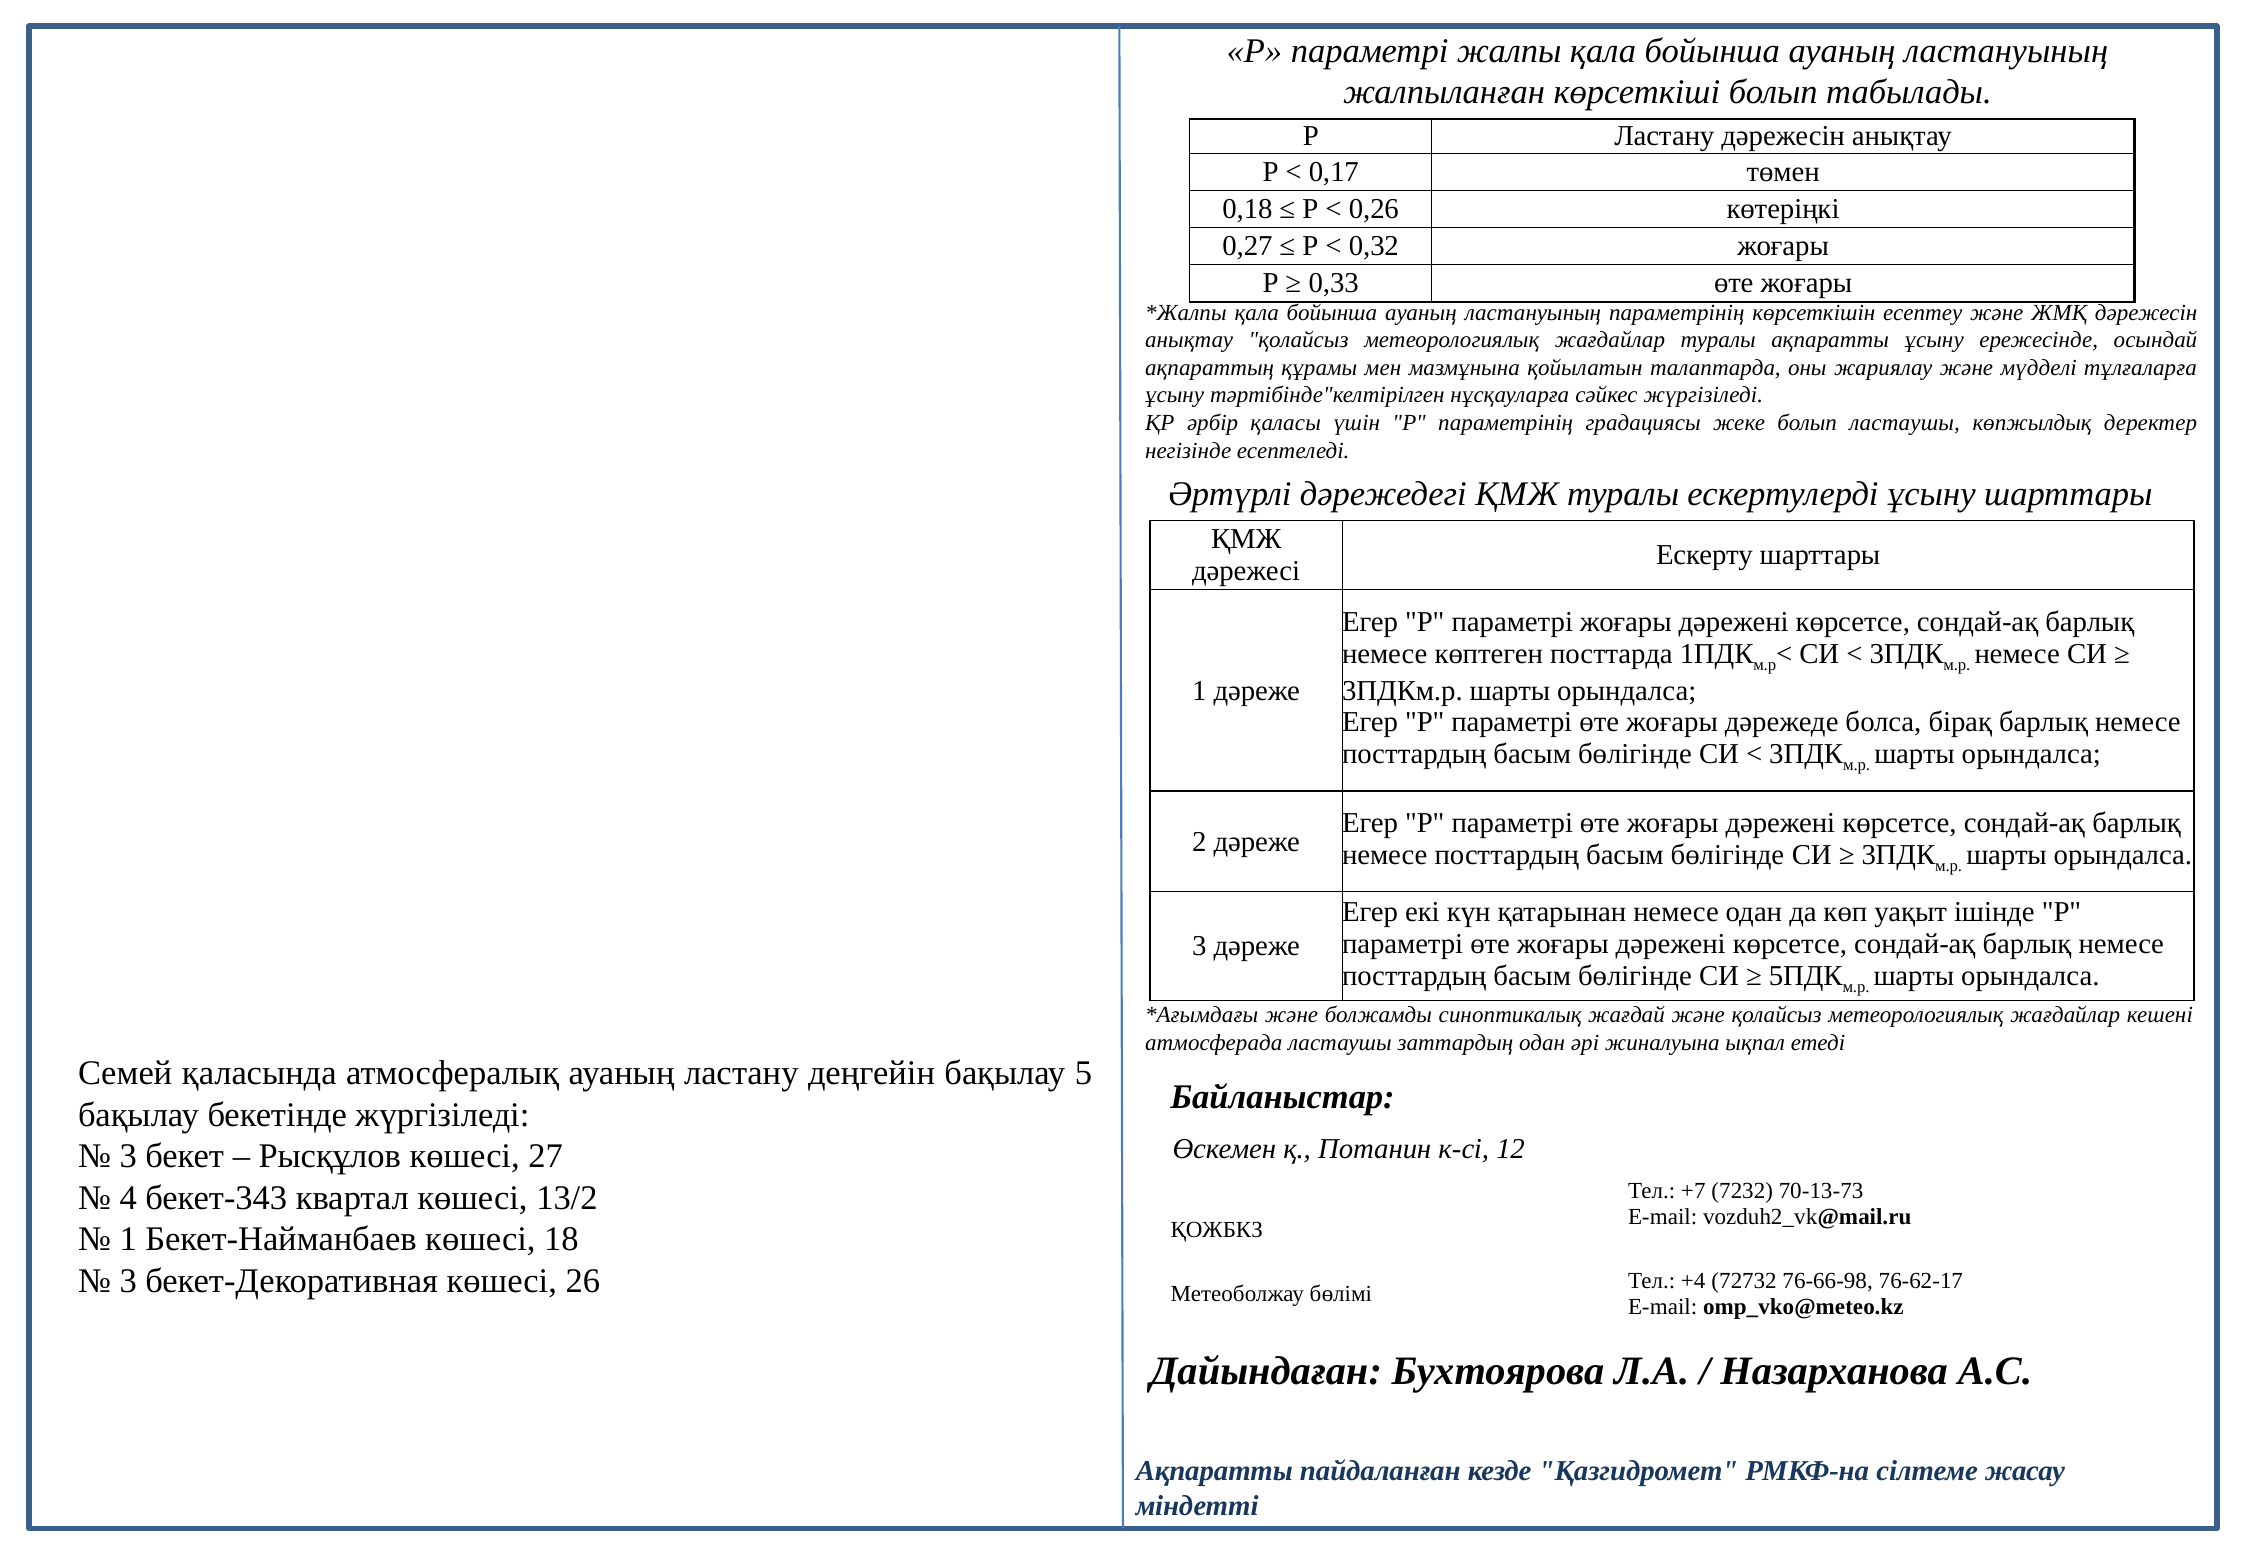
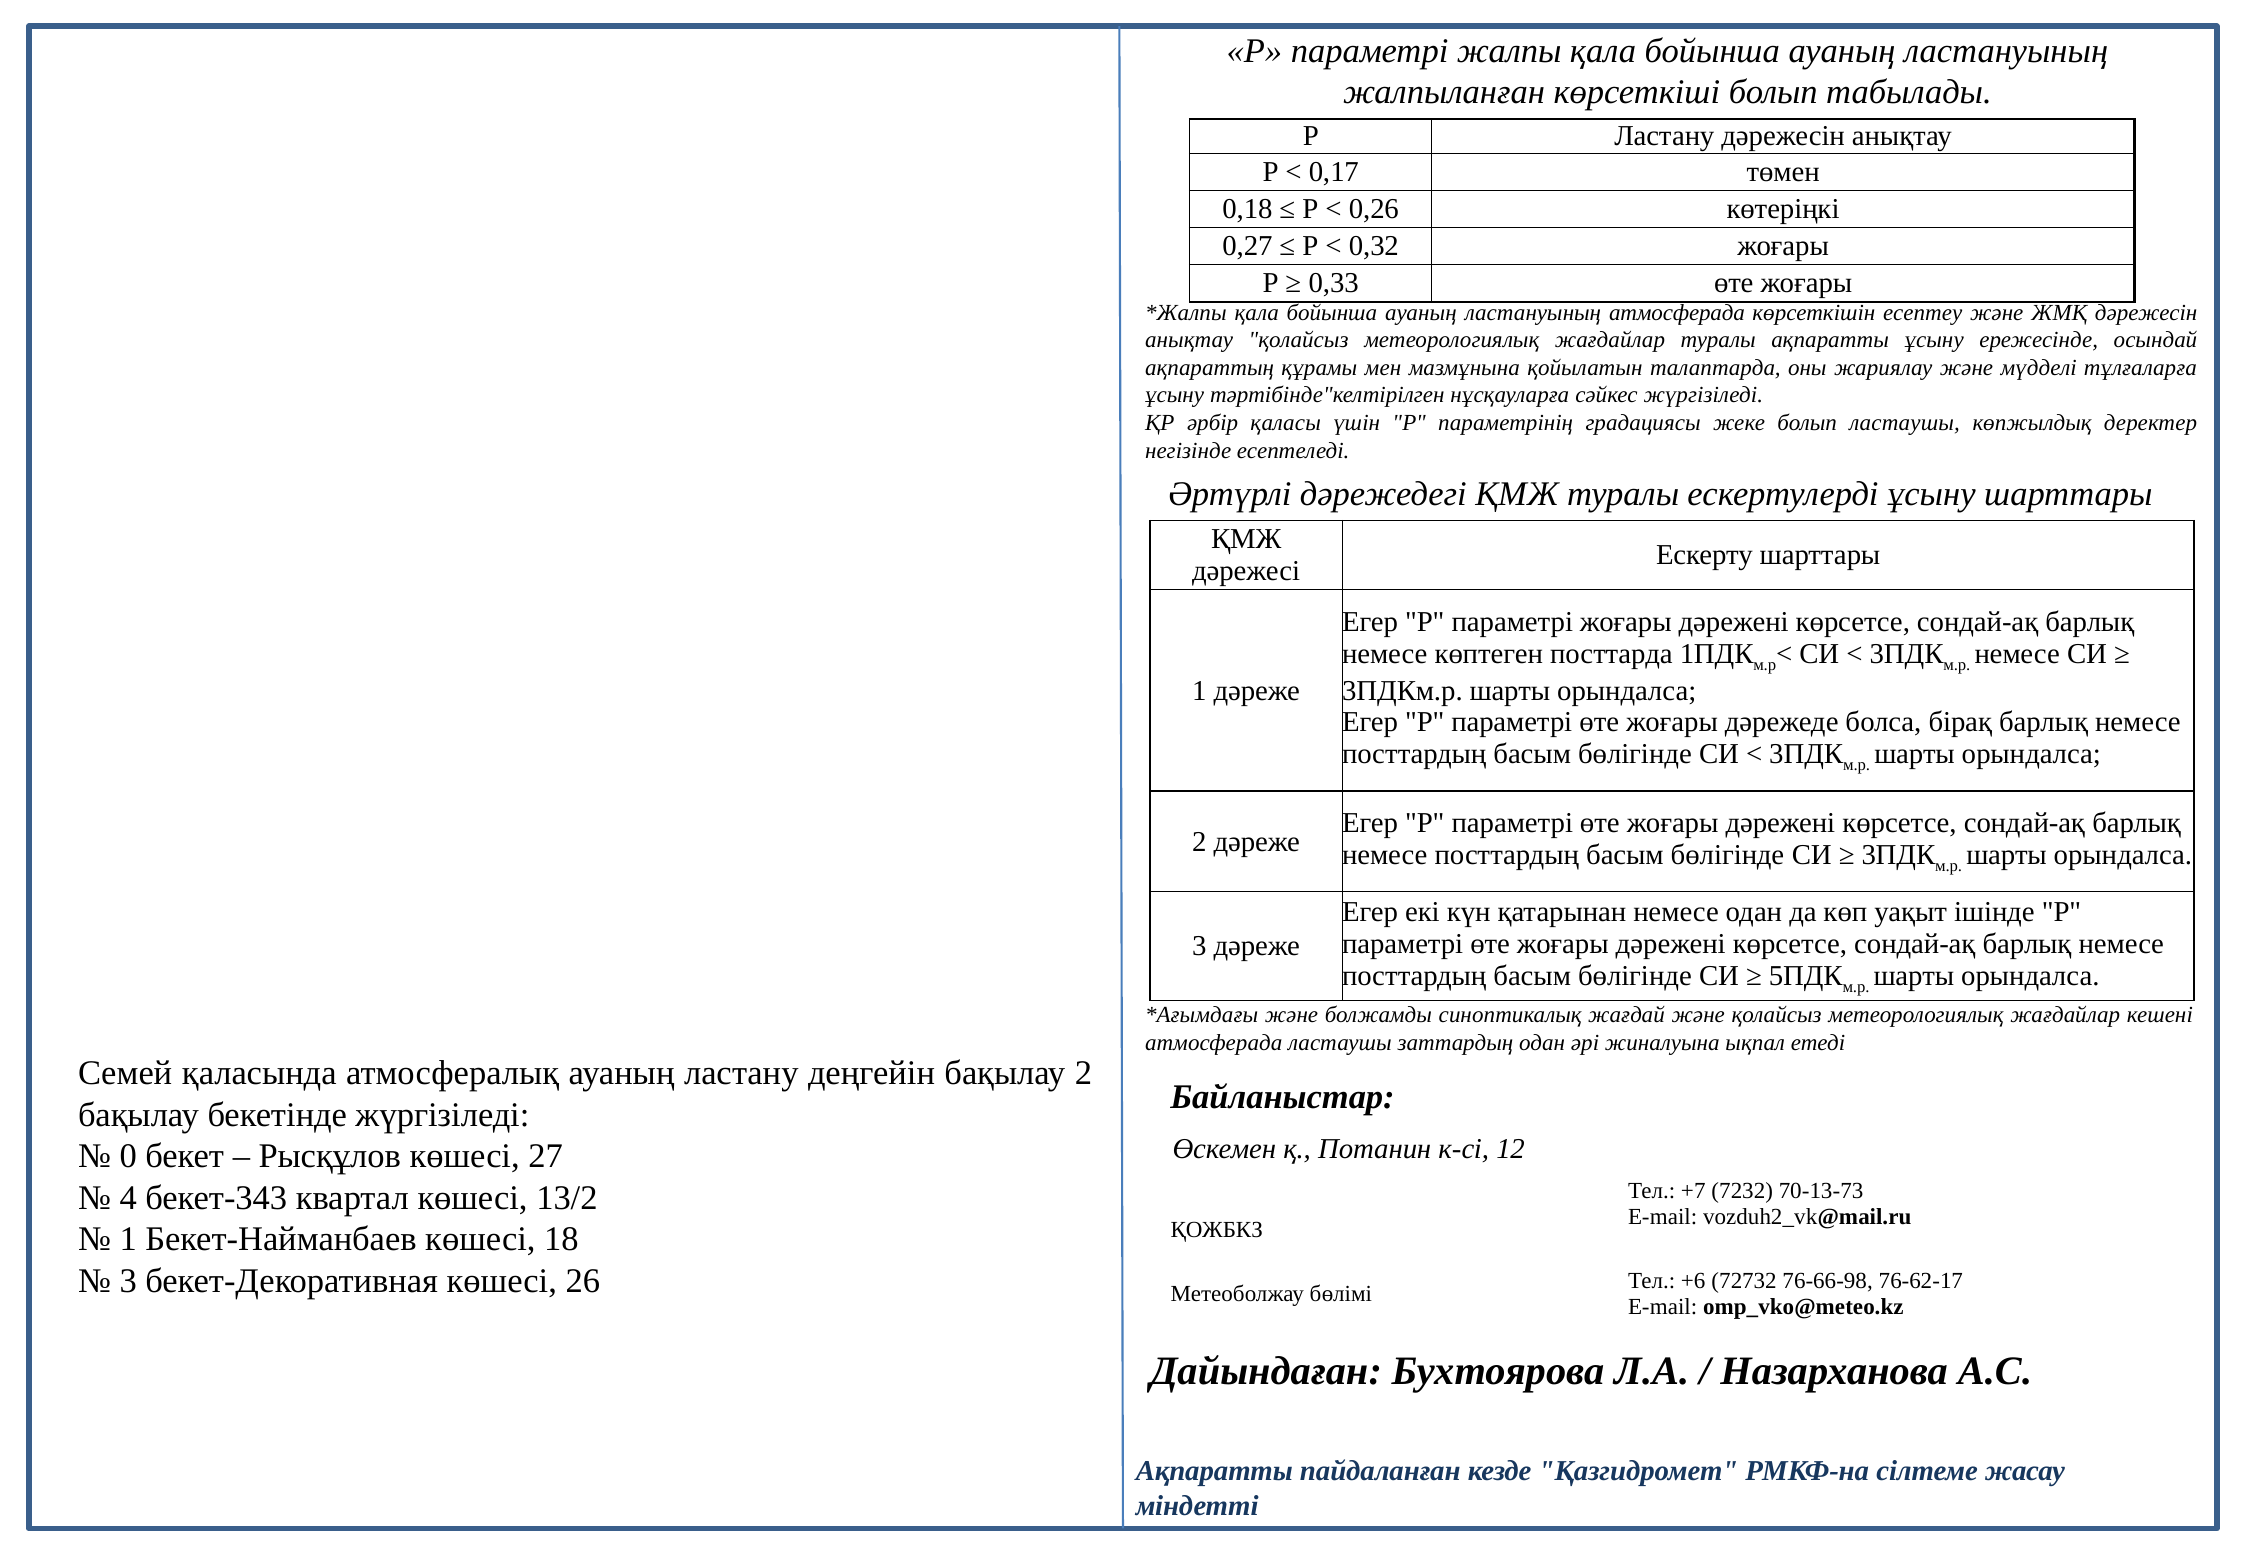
ластануының параметрінің: параметрінің -> атмосферада (1677, 313)
бақылау 5: 5 -> 2 (1083, 1073)
3: 3 -> 0 (128, 1156)
+4: +4 -> +6 (1693, 1281)
